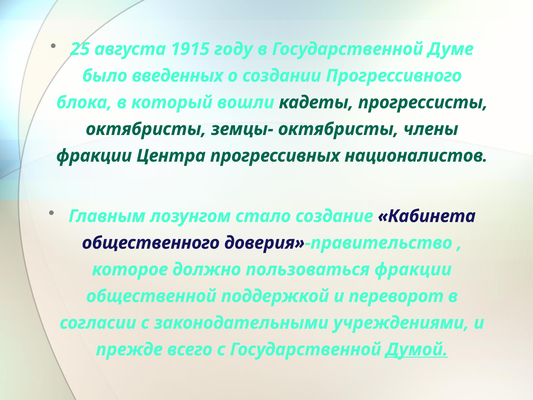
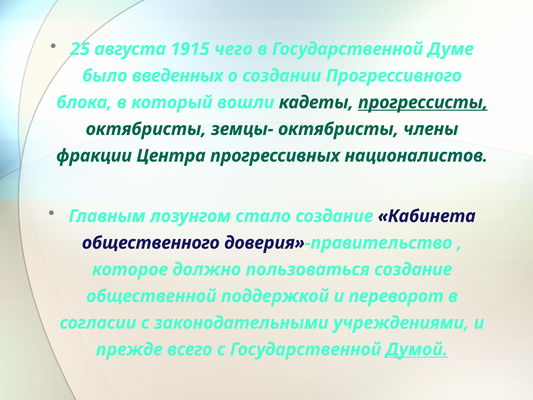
году: году -> чего (234, 49)
прогрессисты underline: none -> present (423, 102)
пользоваться фракции: фракции -> создание (413, 269)
